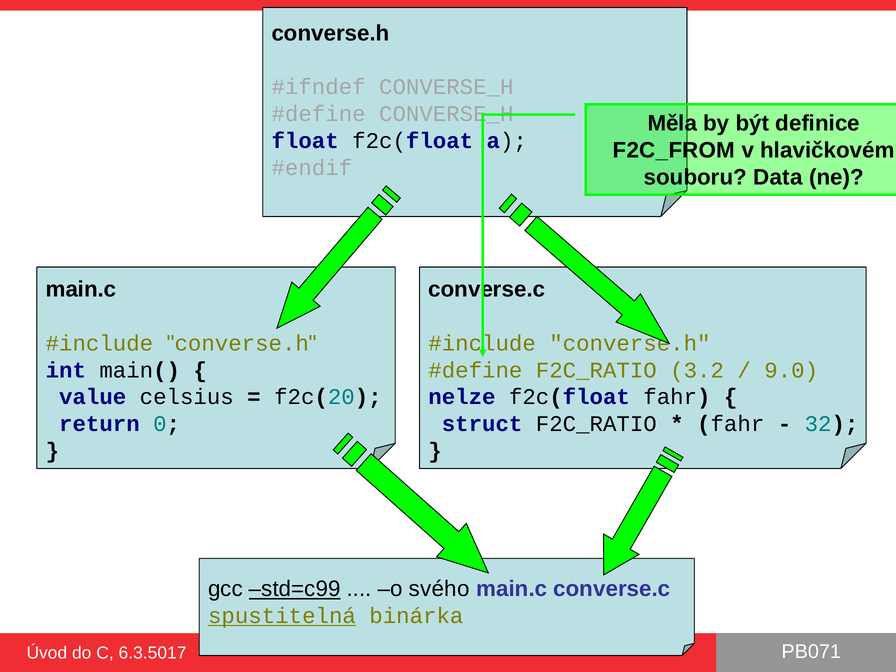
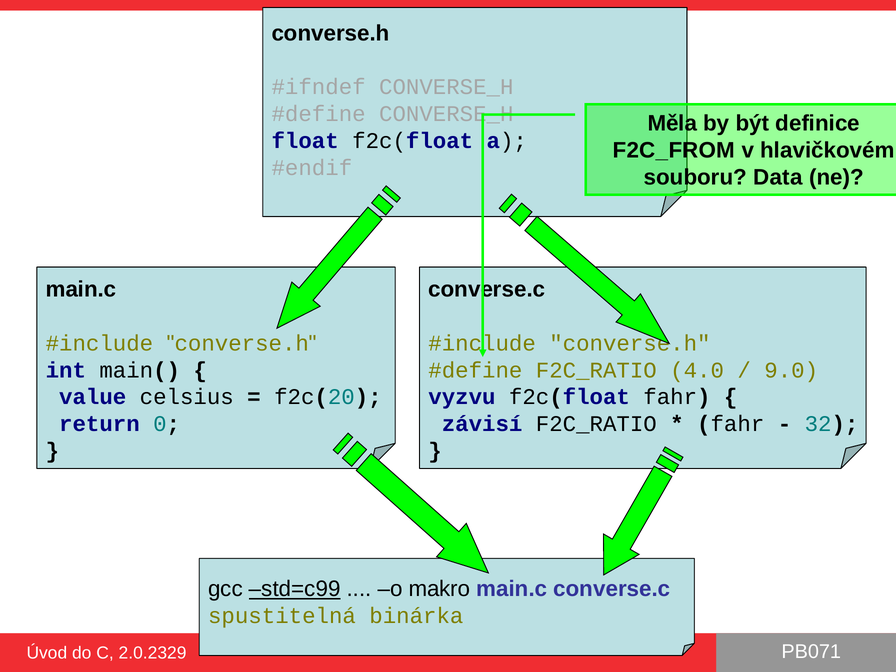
3.2: 3.2 -> 4.0 (697, 370)
nelze: nelze -> vyzvu (462, 397)
struct: struct -> závisí (482, 424)
svého: svého -> makro (439, 589)
spustitelná underline: present -> none (282, 616)
6.3.5017: 6.3.5017 -> 2.0.2329 (153, 653)
